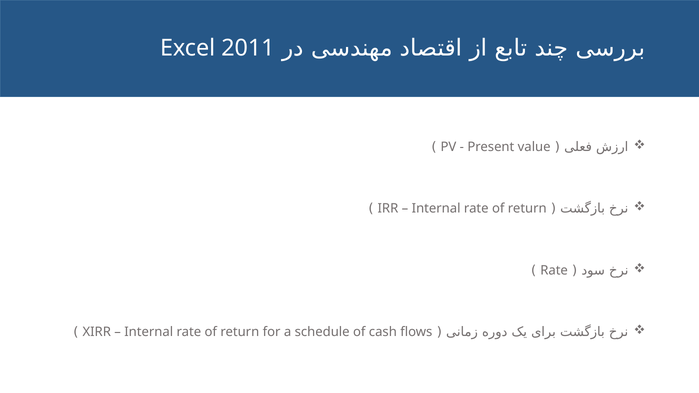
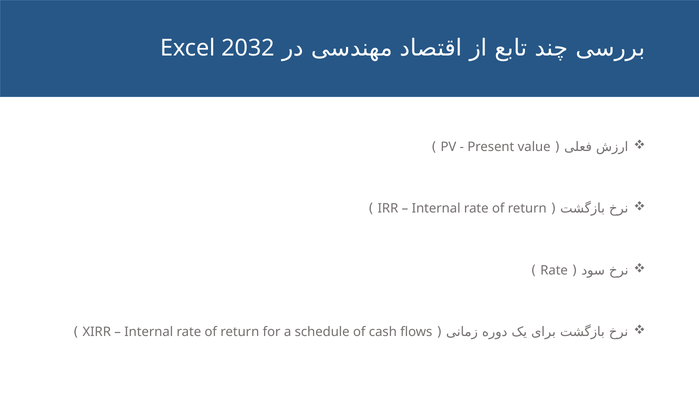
2011: 2011 -> 2032 (248, 48)
